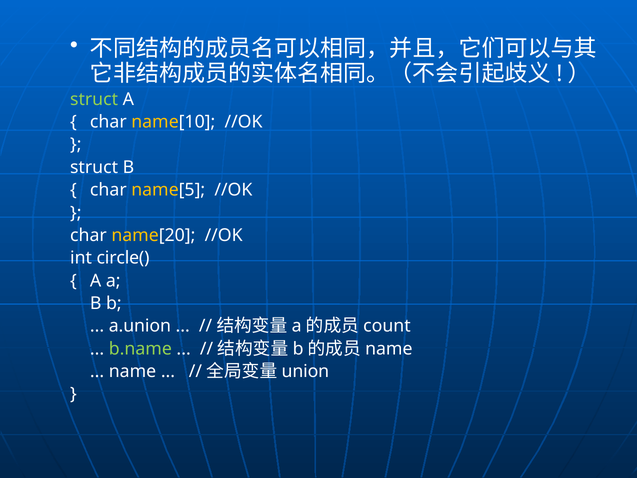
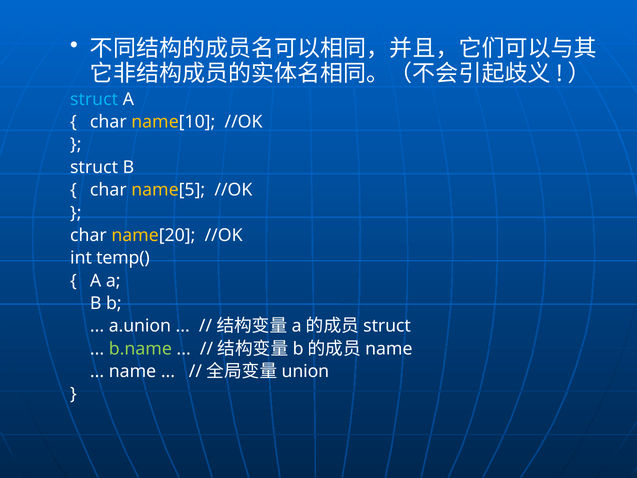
struct colour: light green -> light blue (94, 99)
circle(: circle( -> temp( (123, 258)
count: count -> struct (387, 326)
